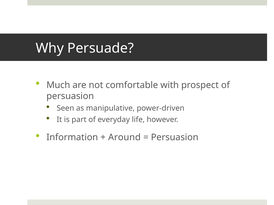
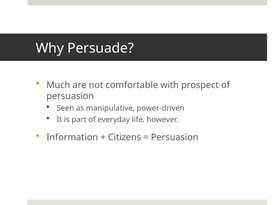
Around: Around -> Citizens (125, 138)
